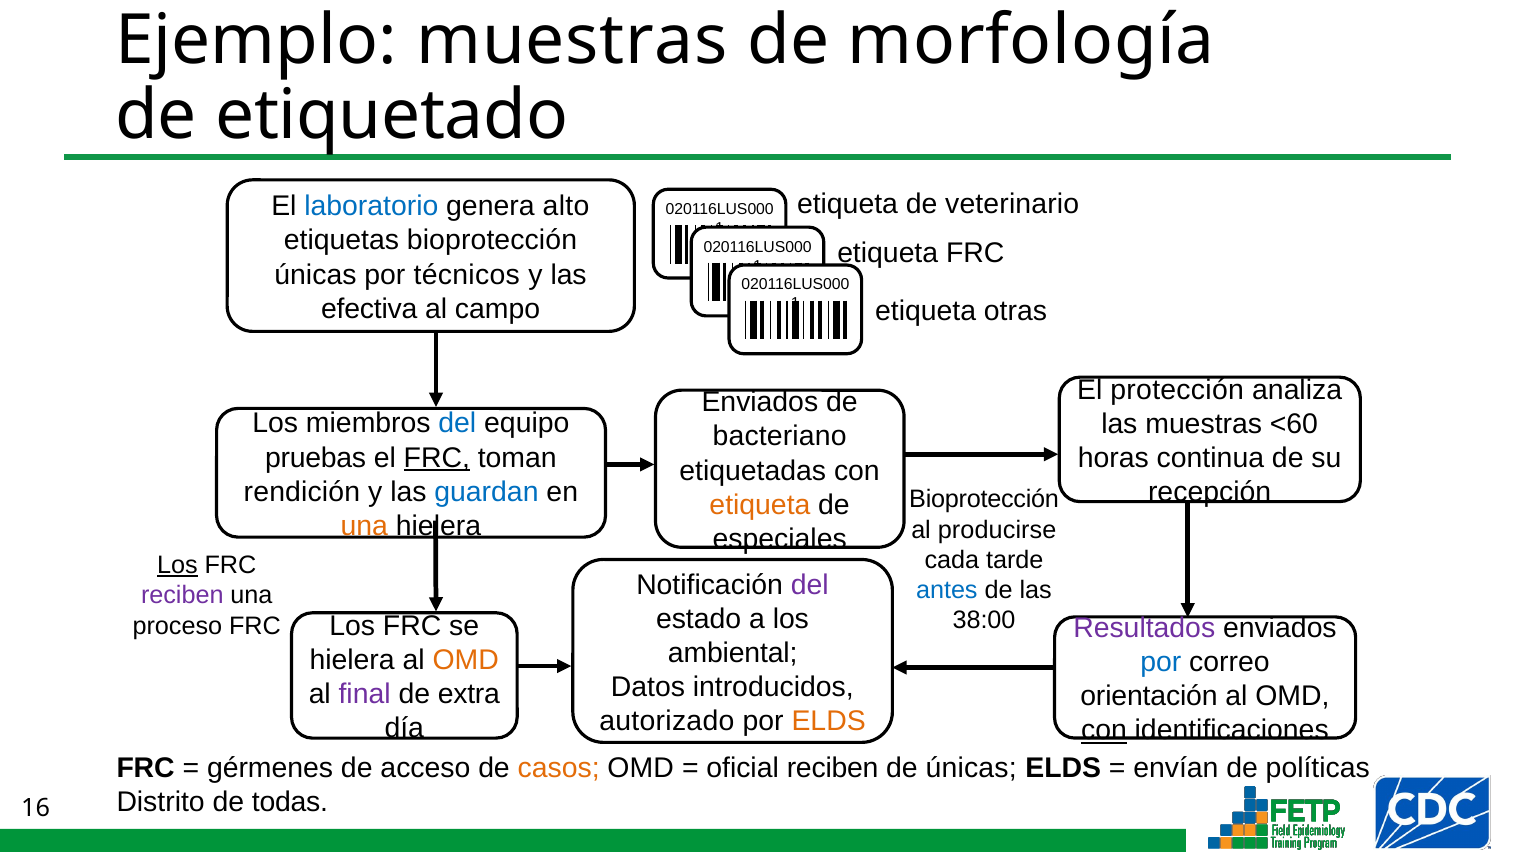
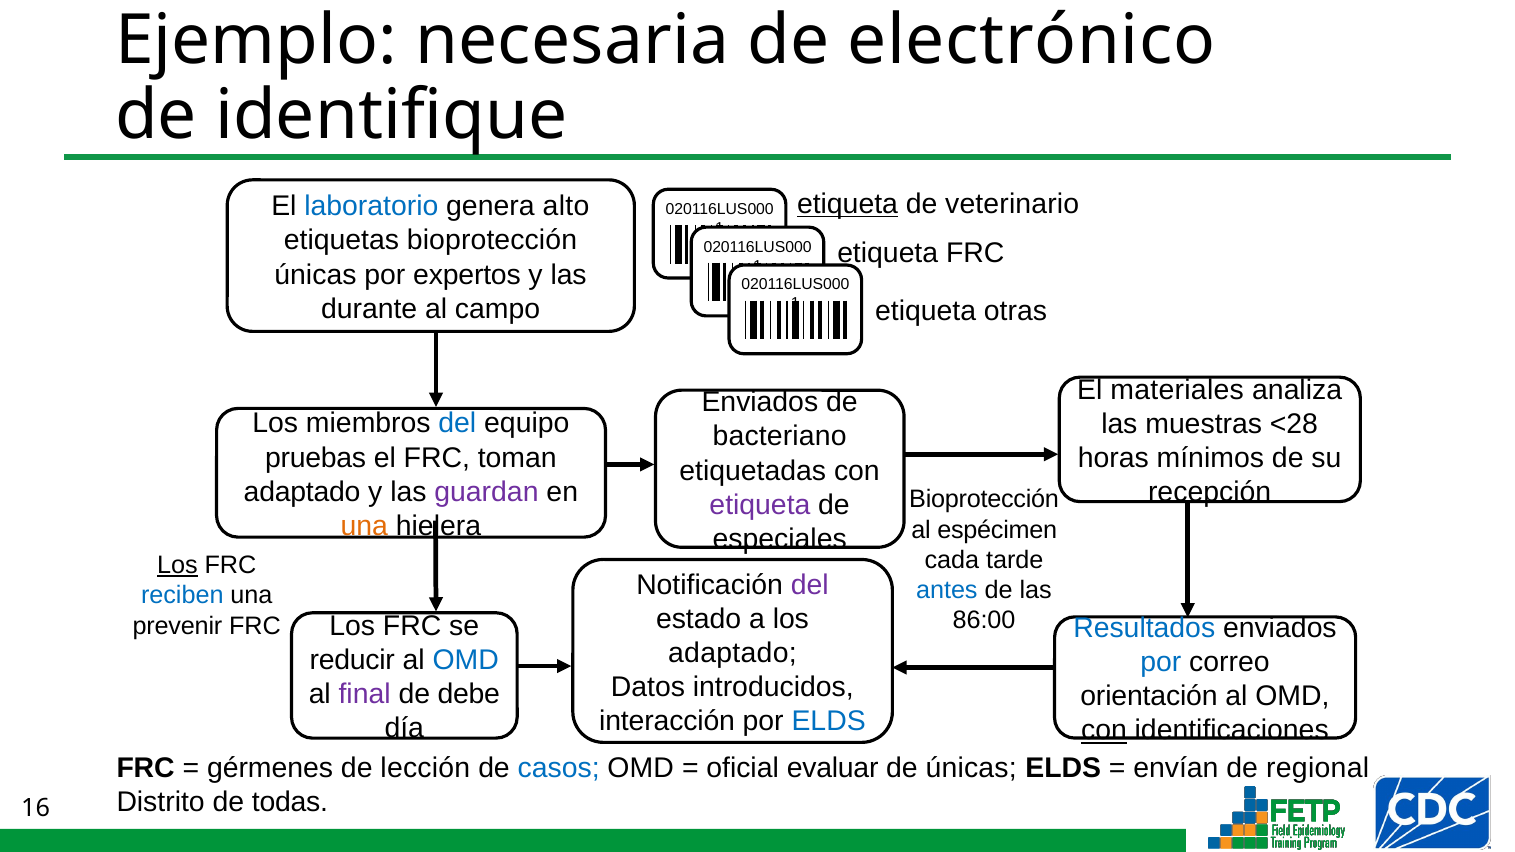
Ejemplo muestras: muestras -> necesaria (572, 41)
morfología: morfología -> electrónico (1031, 41)
etiquetado: etiquetado -> identifique (391, 116)
etiqueta underline: none -> present (847, 204)
técnicos: técnicos -> expertos (467, 275)
efectiva: efectiva -> durante (369, 309)
protección: protección -> materiales (1177, 390)
<60: <60 -> <28 (1294, 424)
FRC underline: present -> none (437, 458)
continua: continua -> mínimos (1210, 458)
rendición: rendición -> adaptado (302, 492)
guardan colour: blue -> purple (486, 492)
etiqueta colour: orange -> purple (760, 505)
producirse: producirse -> espécimen (997, 530)
reciben colour: purple -> blue (182, 596)
38:00: 38:00 -> 86:00 (984, 621)
proceso: proceso -> prevenir (177, 626)
Resultados colour: purple -> blue (1144, 628)
ambiental: ambiental -> adaptado (732, 653)
hielera: hielera -> reducir (352, 661)
OMD colour: orange -> blue (466, 661)
extra: extra -> debe (469, 695)
autorizado: autorizado -> interacción (667, 721)
ELDS colour: orange -> blue (829, 721)
acceso: acceso -> lección (425, 769)
casos colour: orange -> blue (559, 769)
oficial reciben: reciben -> evaluar (833, 769)
políticas: políticas -> regional (1318, 769)
